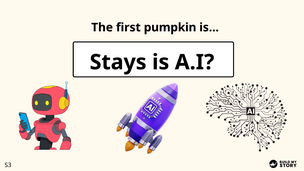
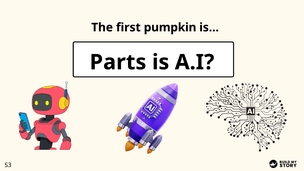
Stays: Stays -> Parts (118, 62)
